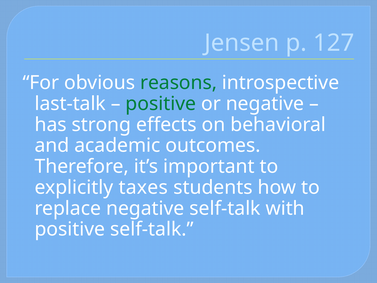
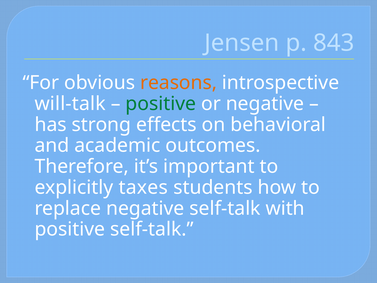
127: 127 -> 843 (334, 43)
reasons colour: green -> orange (179, 83)
last-talk: last-talk -> will-talk (70, 104)
